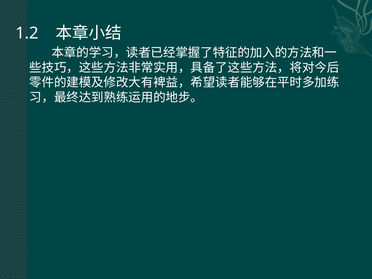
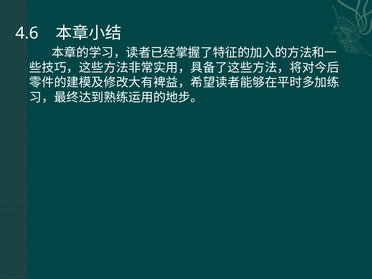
1.2: 1.2 -> 4.6 (27, 33)
